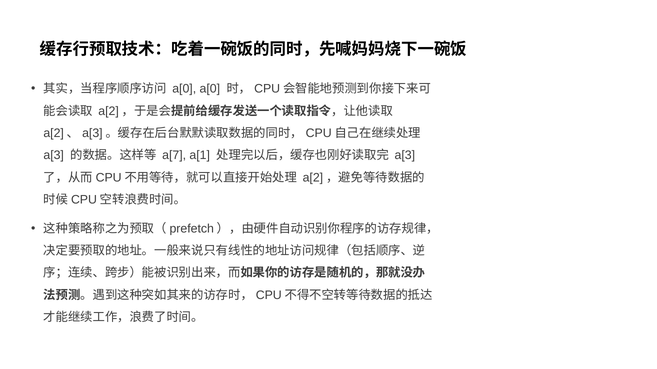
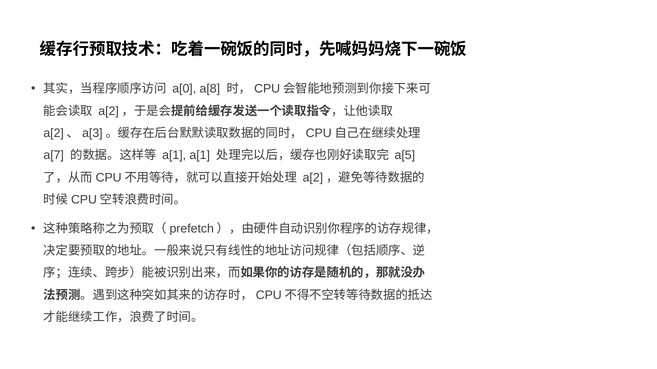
a[0 a[0: a[0 -> a[8 (210, 89)
a[3: a[3 -> a[7 (54, 156)
a[7: a[7 -> a[1 (174, 156)
a[3: a[3 -> a[5 (405, 156)
